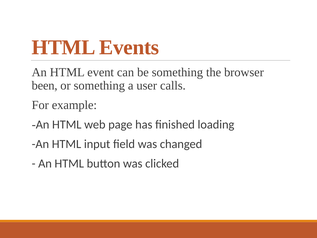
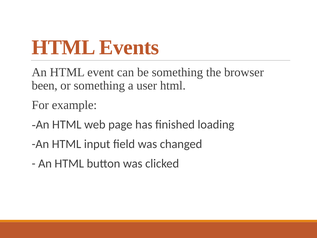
user calls: calls -> html (173, 85)
